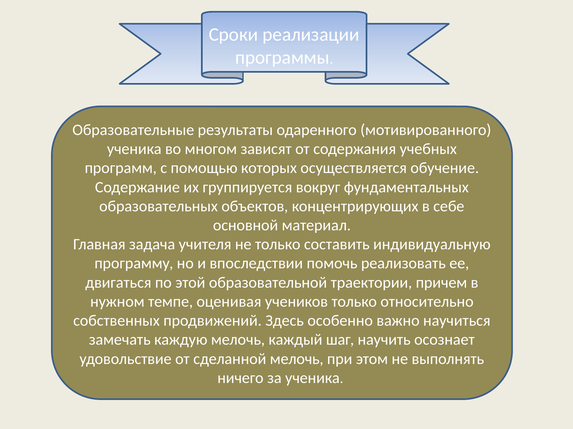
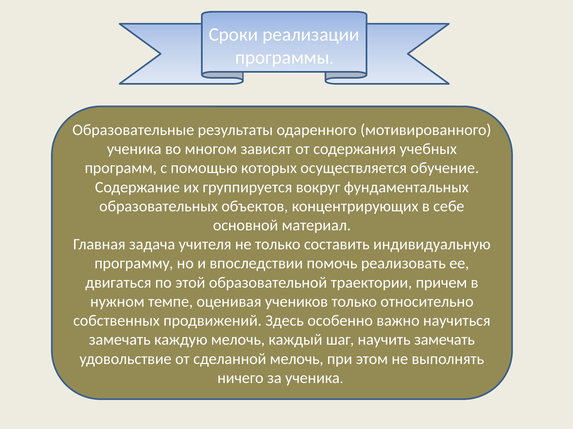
научить осознает: осознает -> замечать (445, 340)
